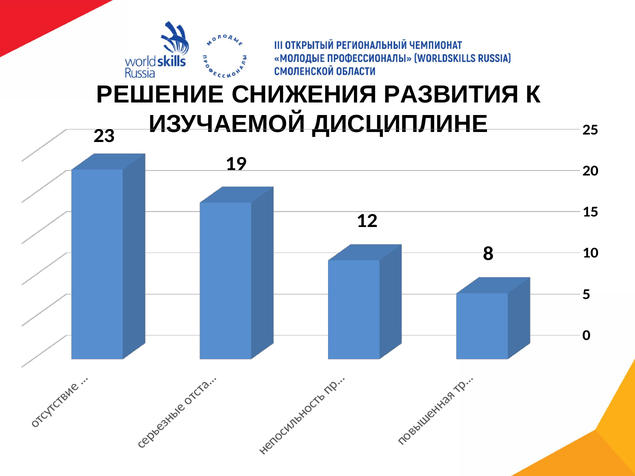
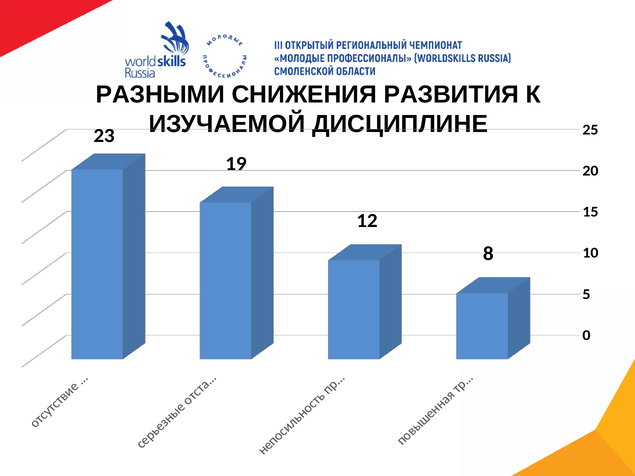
РЕШЕНИЕ: РЕШЕНИЕ -> РАЗНЫМИ (161, 95)
